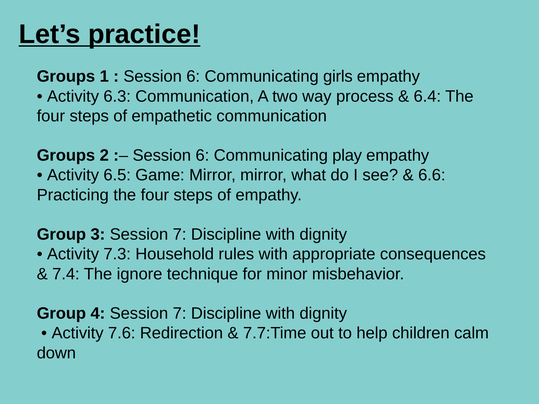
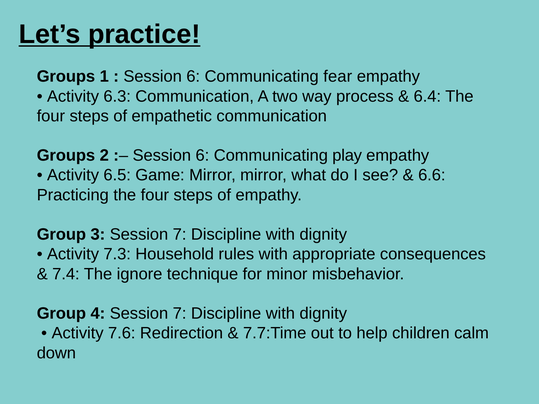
girls: girls -> fear (338, 77)
